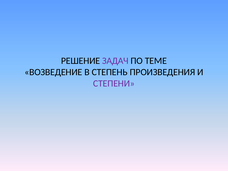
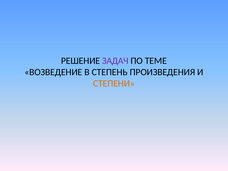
СТЕПЕНИ colour: purple -> orange (114, 84)
